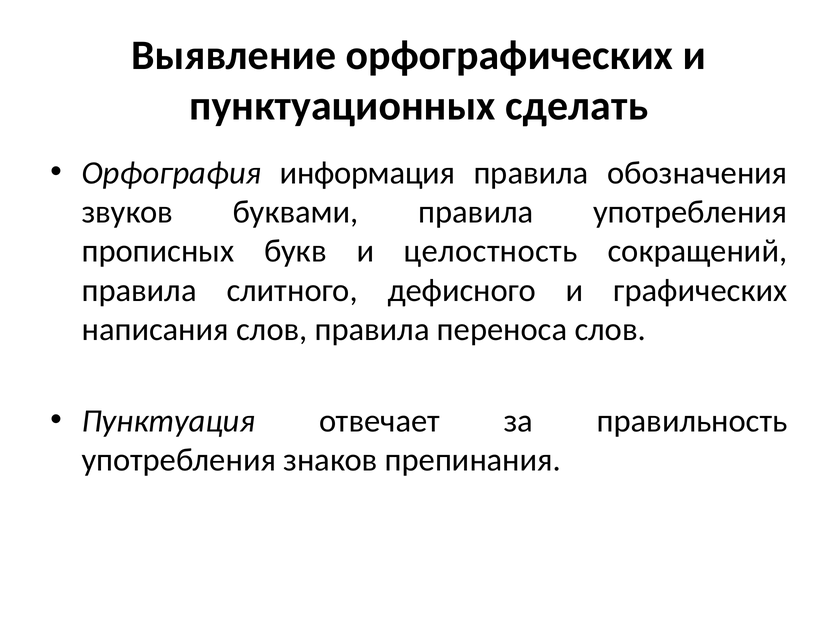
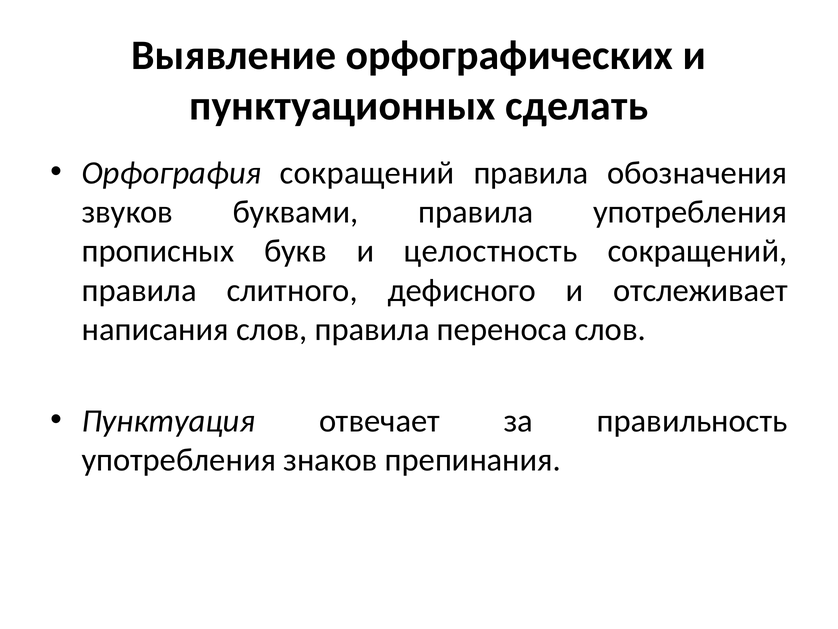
Орфография информация: информация -> сокращений (367, 173)
графических: графических -> отслеживает (700, 290)
